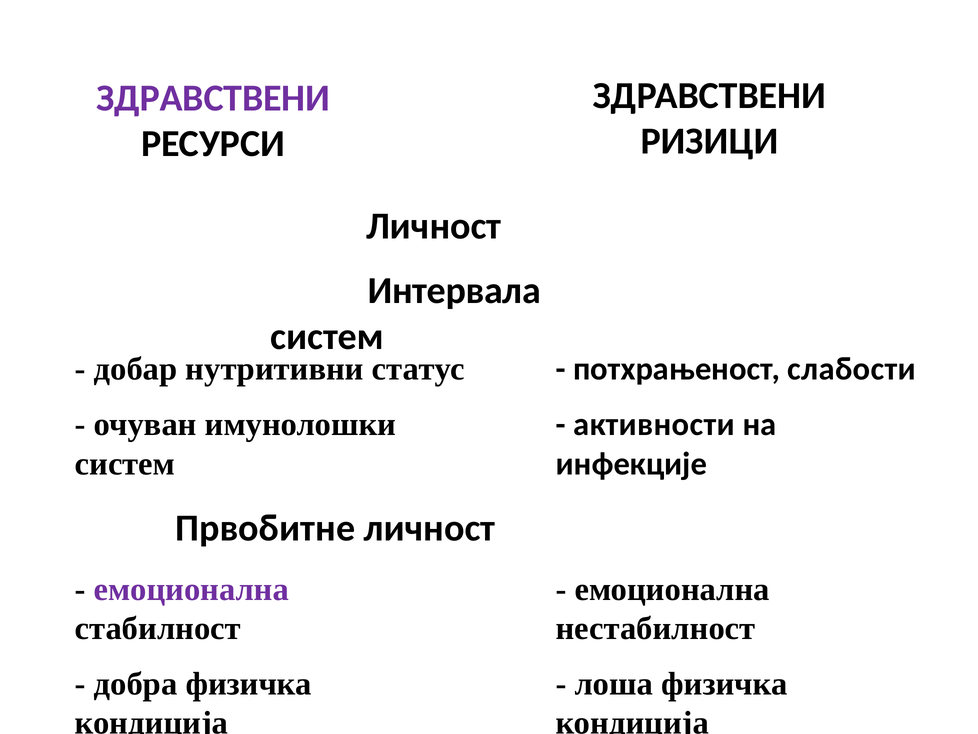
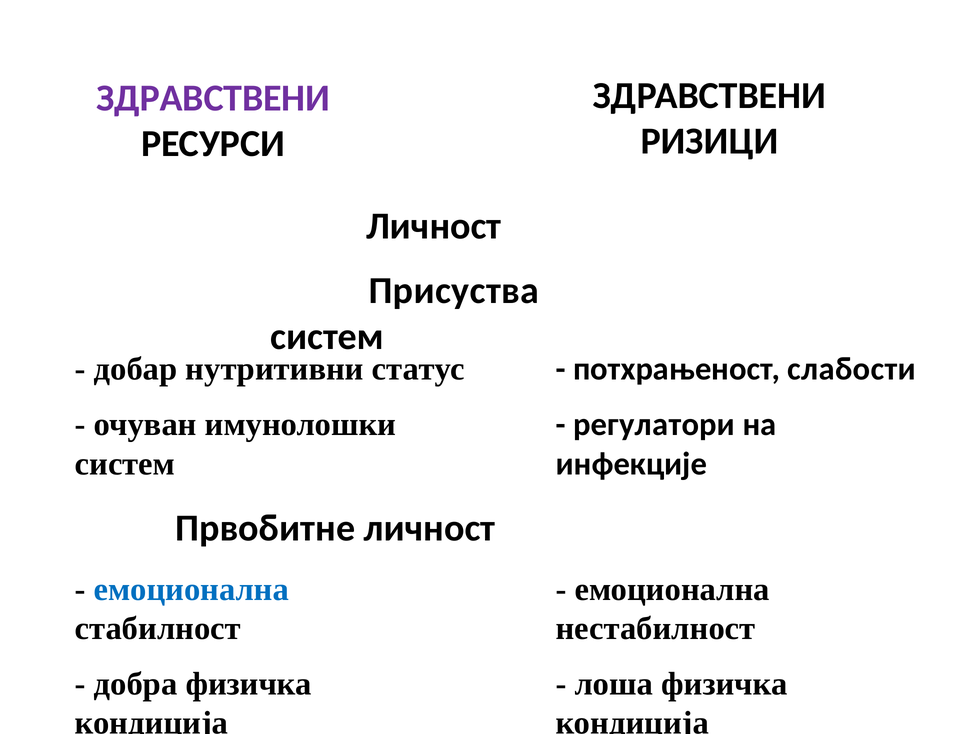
Интервала: Интервала -> Присуства (454, 291)
активности: активности -> регулатори (654, 424)
емоционална colour: purple -> blue (191, 589)
